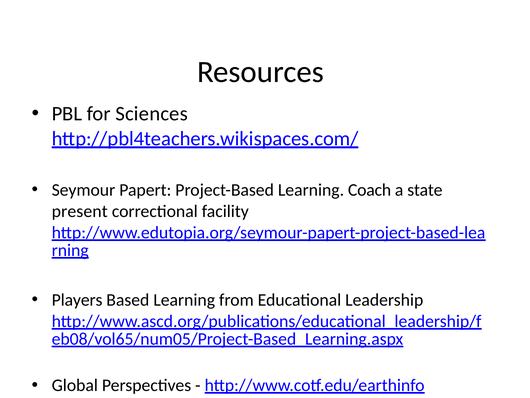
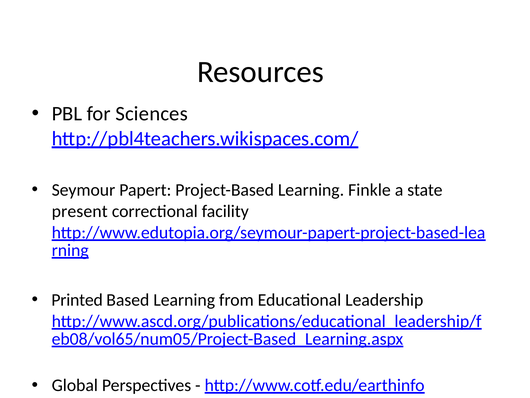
Coach: Coach -> Finkle (369, 190)
Players: Players -> Printed (77, 300)
